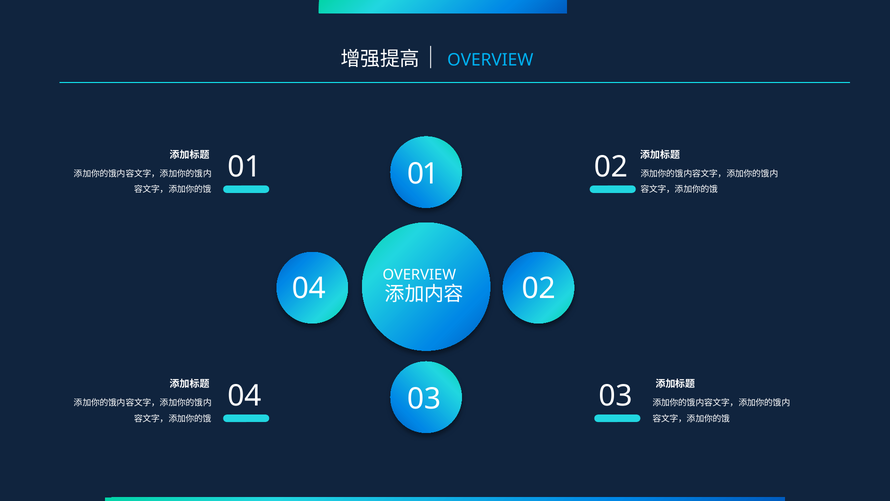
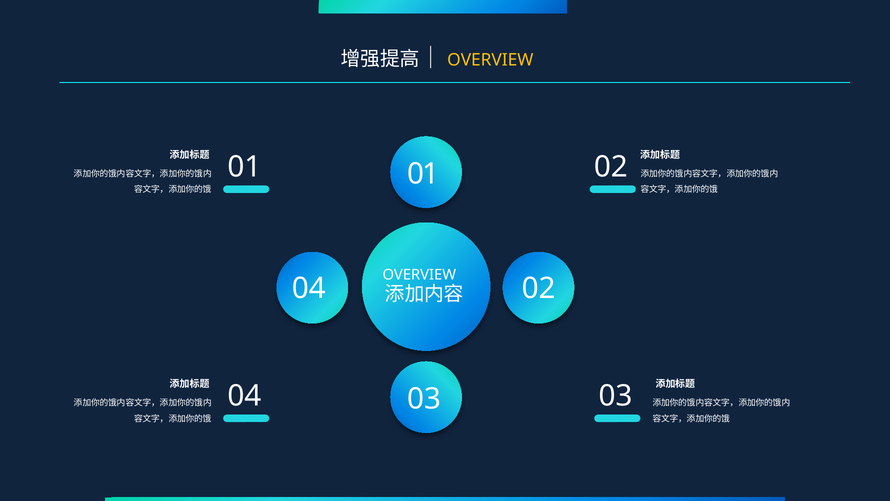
OVERVIEW colour: light blue -> yellow (490, 60)
